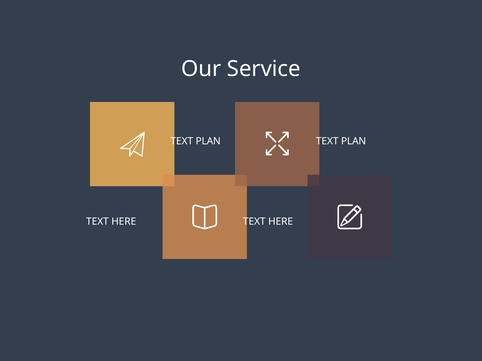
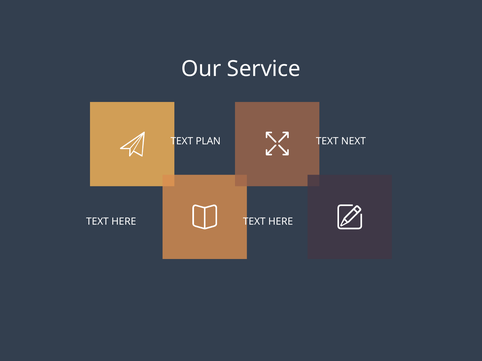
PLAN: PLAN -> NEXT (354, 141)
